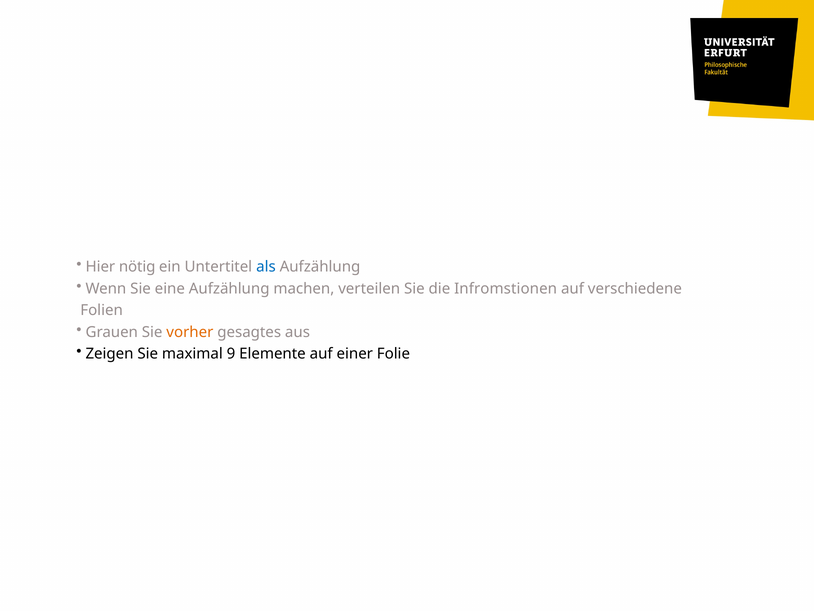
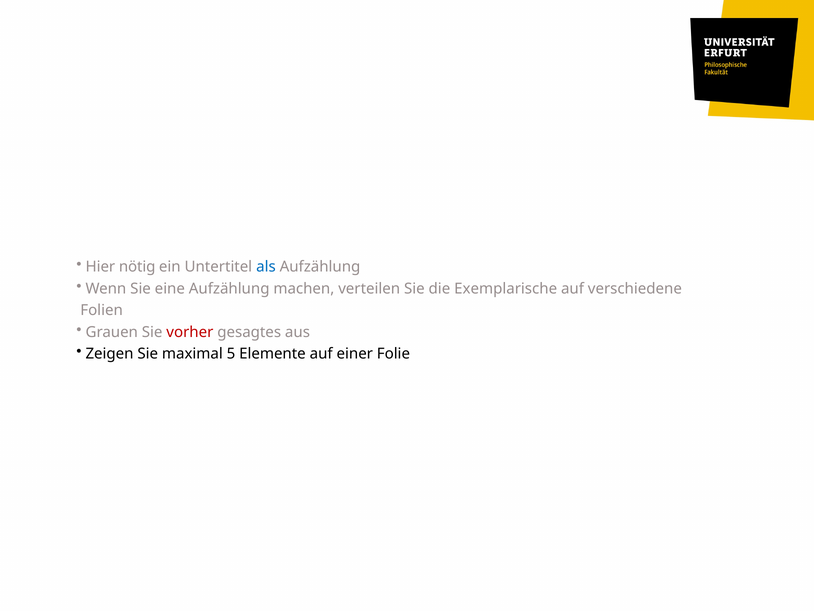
Infromstionen: Infromstionen -> Exemplarische (506, 289)
vorher colour: orange -> red (190, 332)
9: 9 -> 5 (231, 354)
